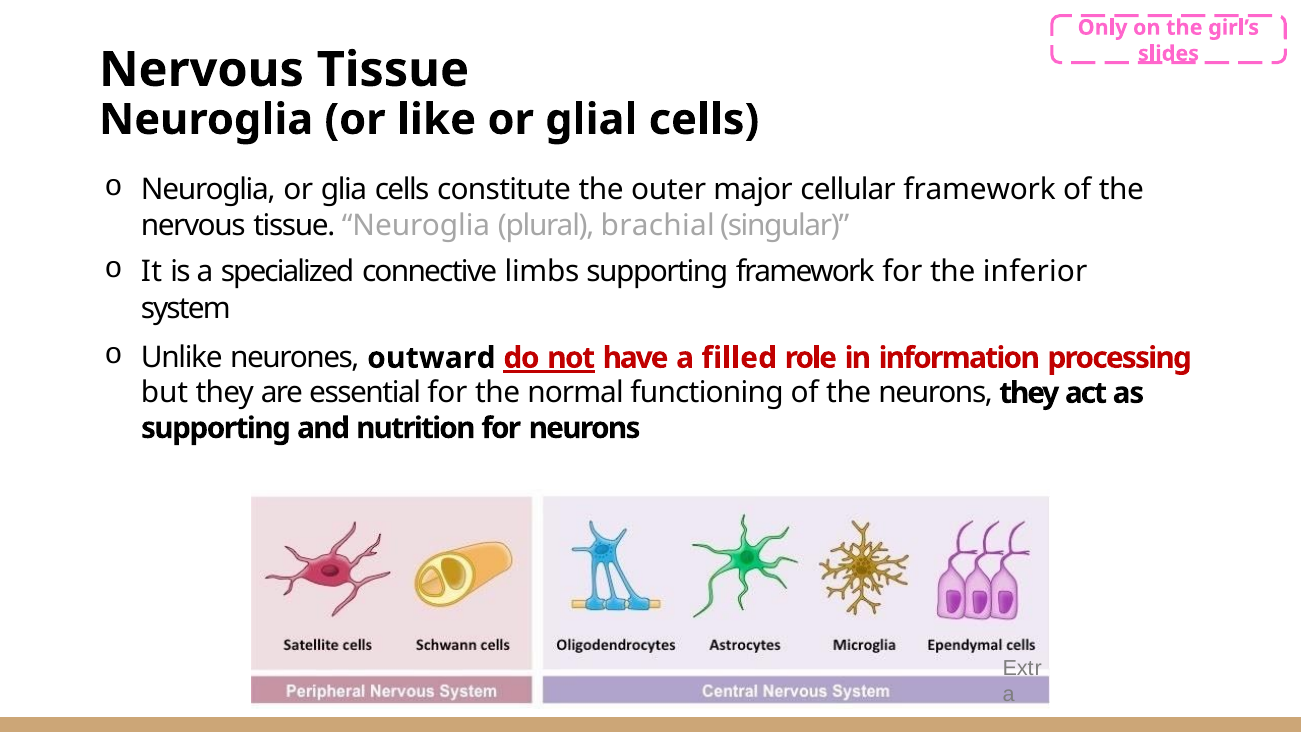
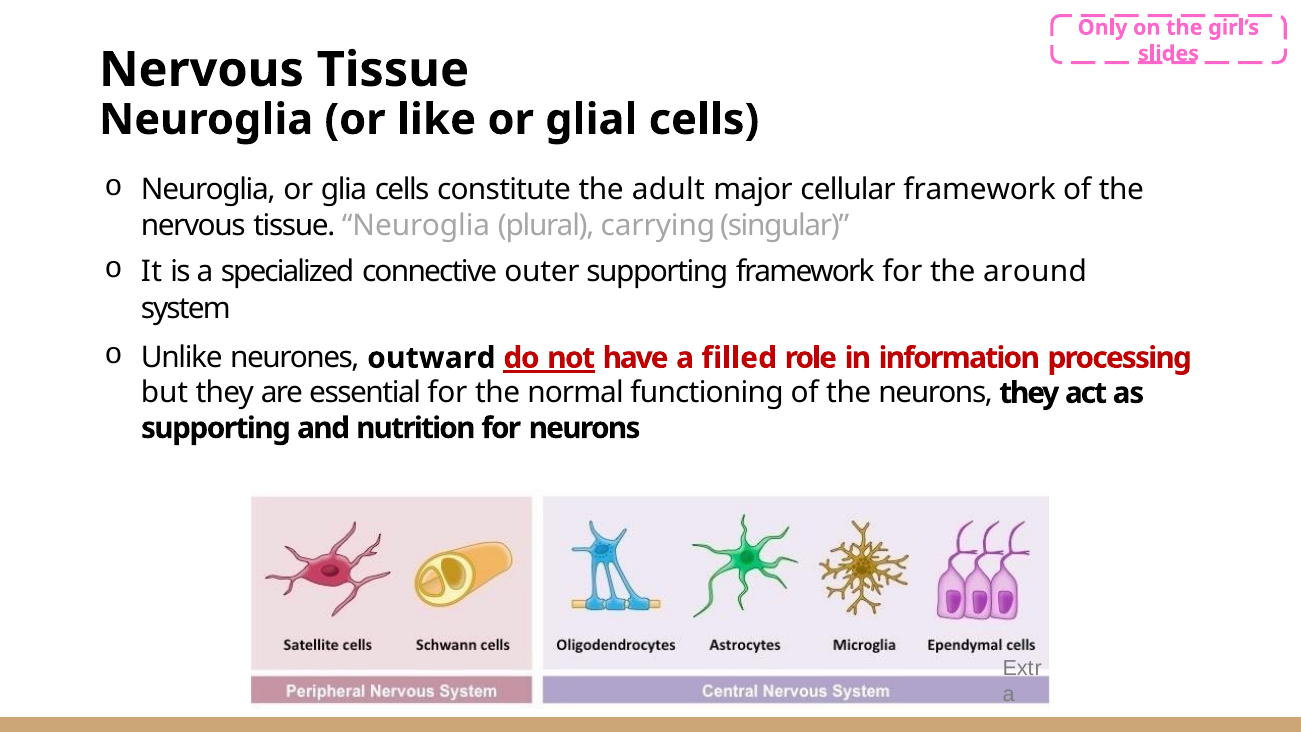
outer: outer -> adult (668, 190)
brachial: brachial -> carrying (658, 225)
limbs: limbs -> outer (542, 271)
inferior: inferior -> around (1035, 271)
